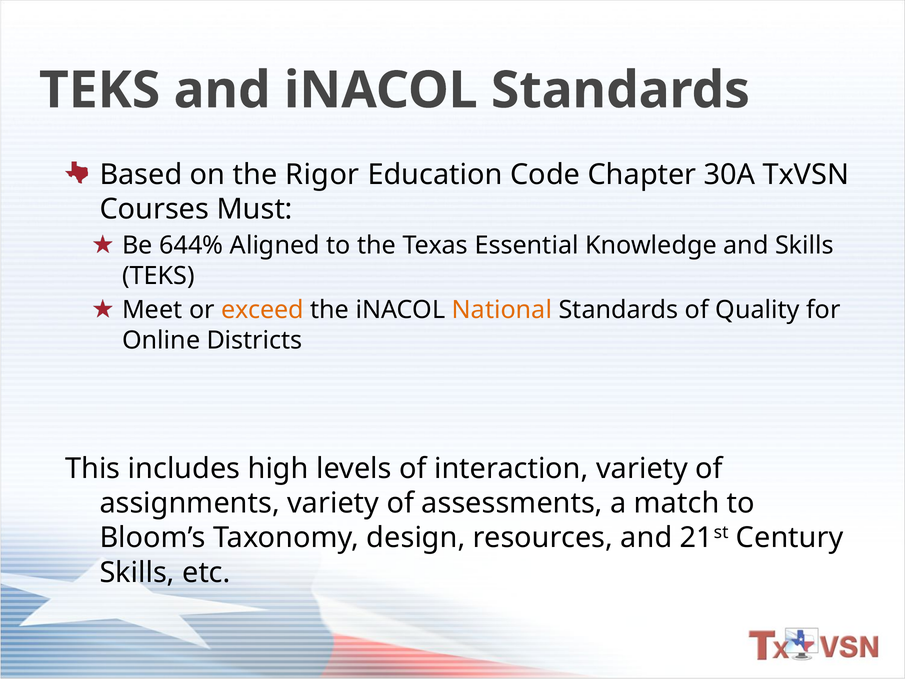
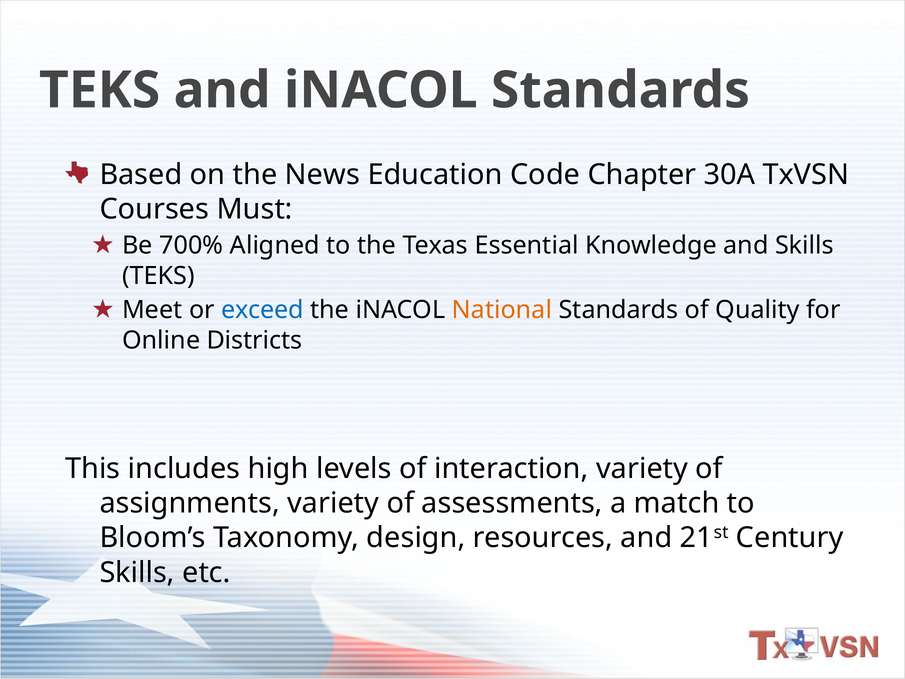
Rigor: Rigor -> News (322, 175)
644%: 644% -> 700% (191, 246)
exceed colour: orange -> blue (263, 310)
